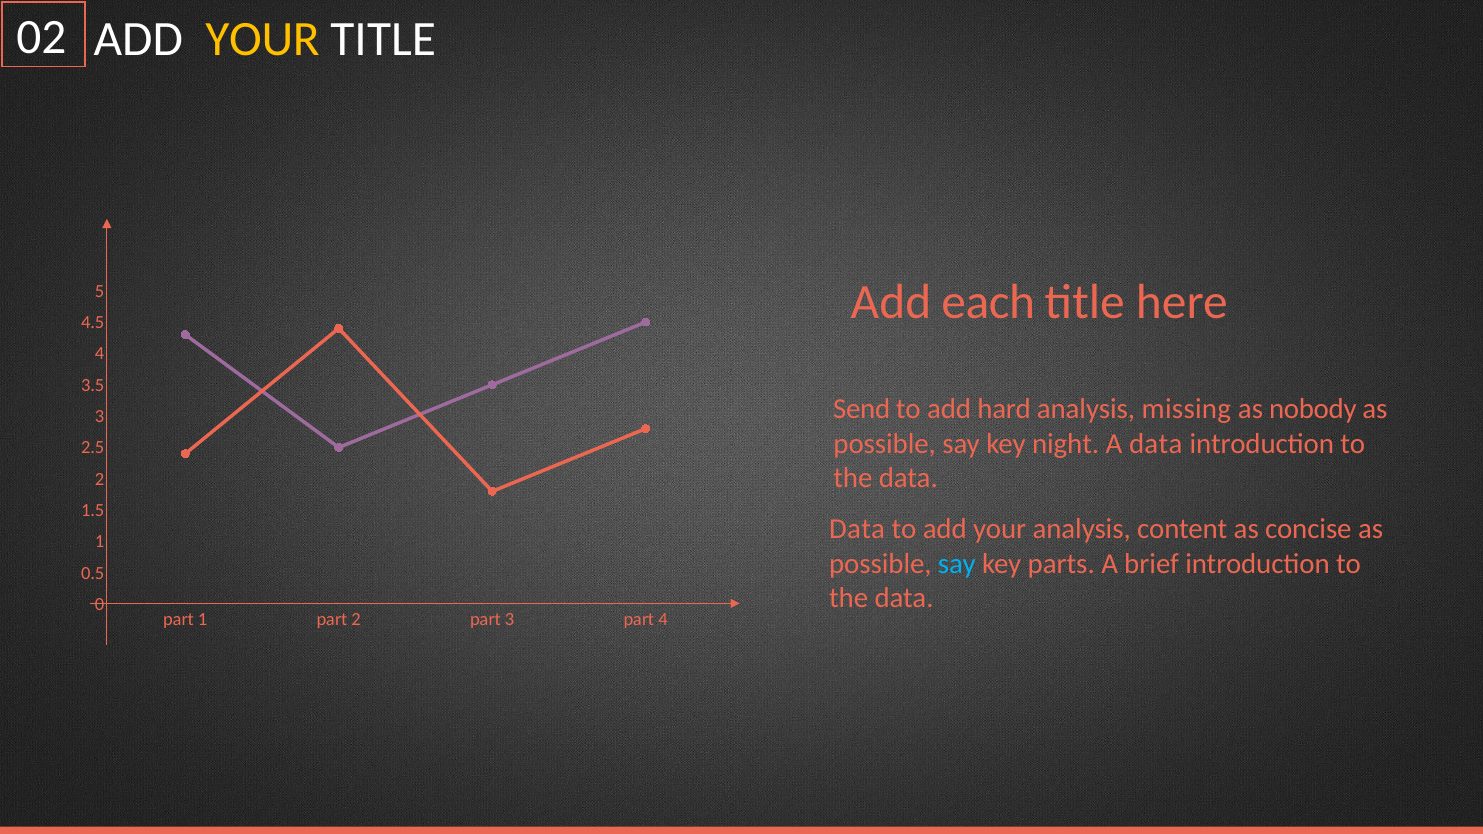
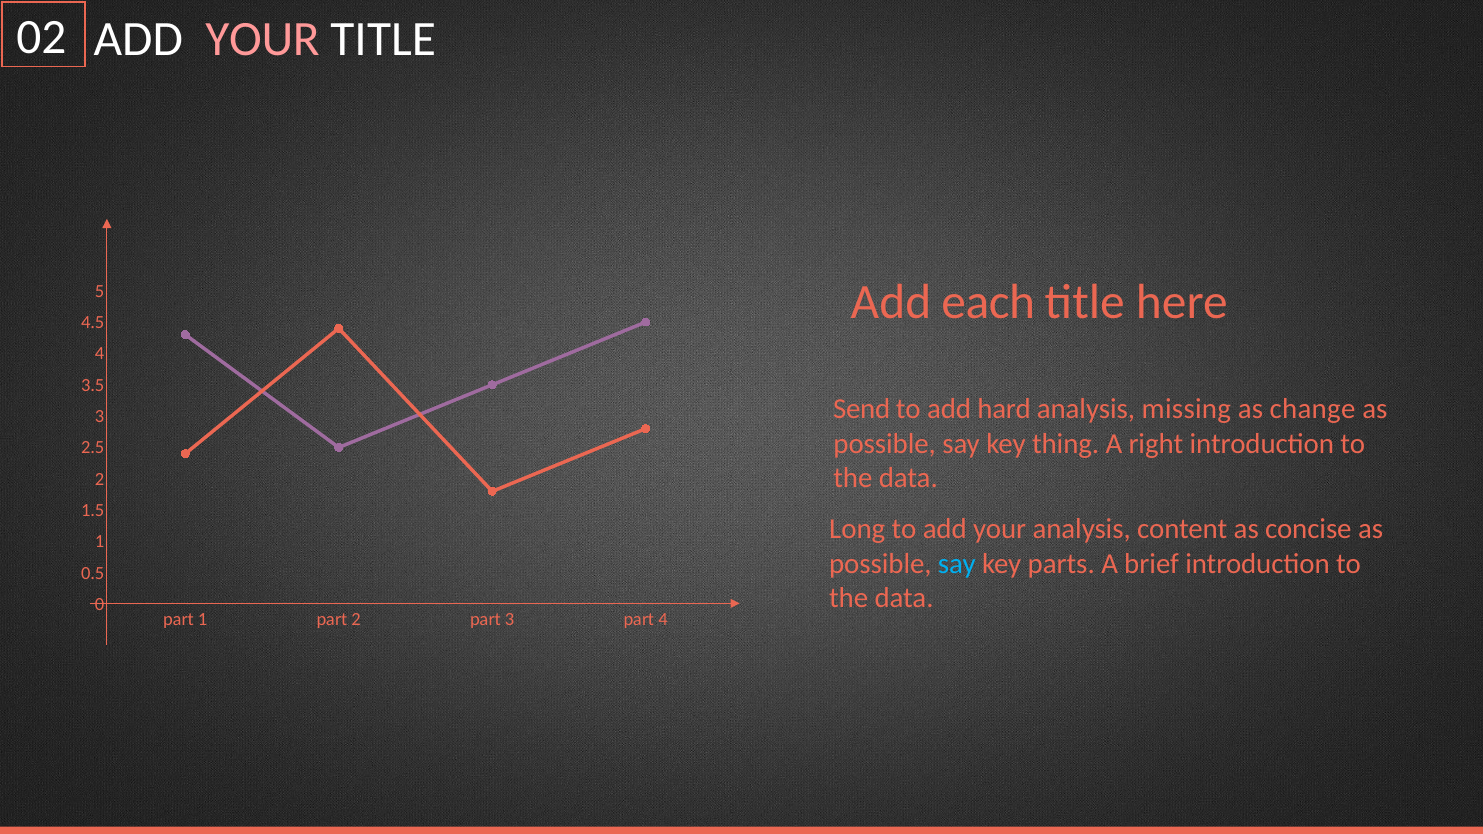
YOUR colour: yellow -> pink (263, 39)
nobody: nobody -> change (1313, 409)
night: night -> thing (1066, 444)
A data: data -> right (1156, 444)
Data: Data -> Long (857, 529)
